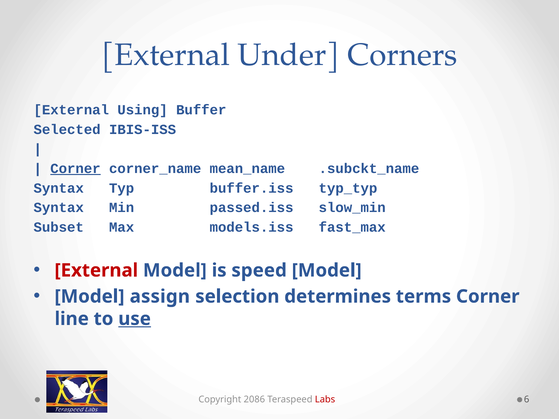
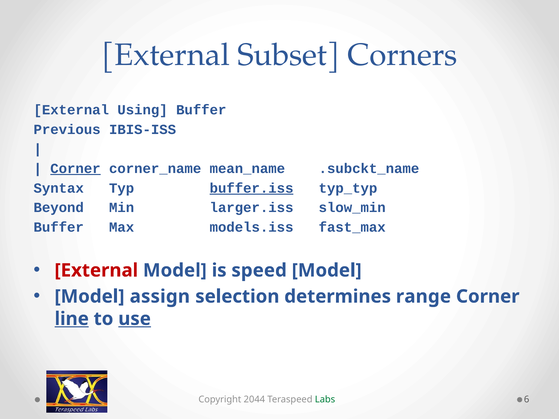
Under: Under -> Subset (289, 55)
Selected: Selected -> Previous (67, 130)
buffer.iss underline: none -> present (252, 188)
Syntax: Syntax -> Beyond (59, 208)
passed.iss: passed.iss -> larger.iss (252, 208)
Subset: Subset -> Buffer (59, 227)
terms: terms -> range (423, 297)
line underline: none -> present (72, 319)
2086: 2086 -> 2044 (254, 400)
Labs colour: red -> green (325, 400)
